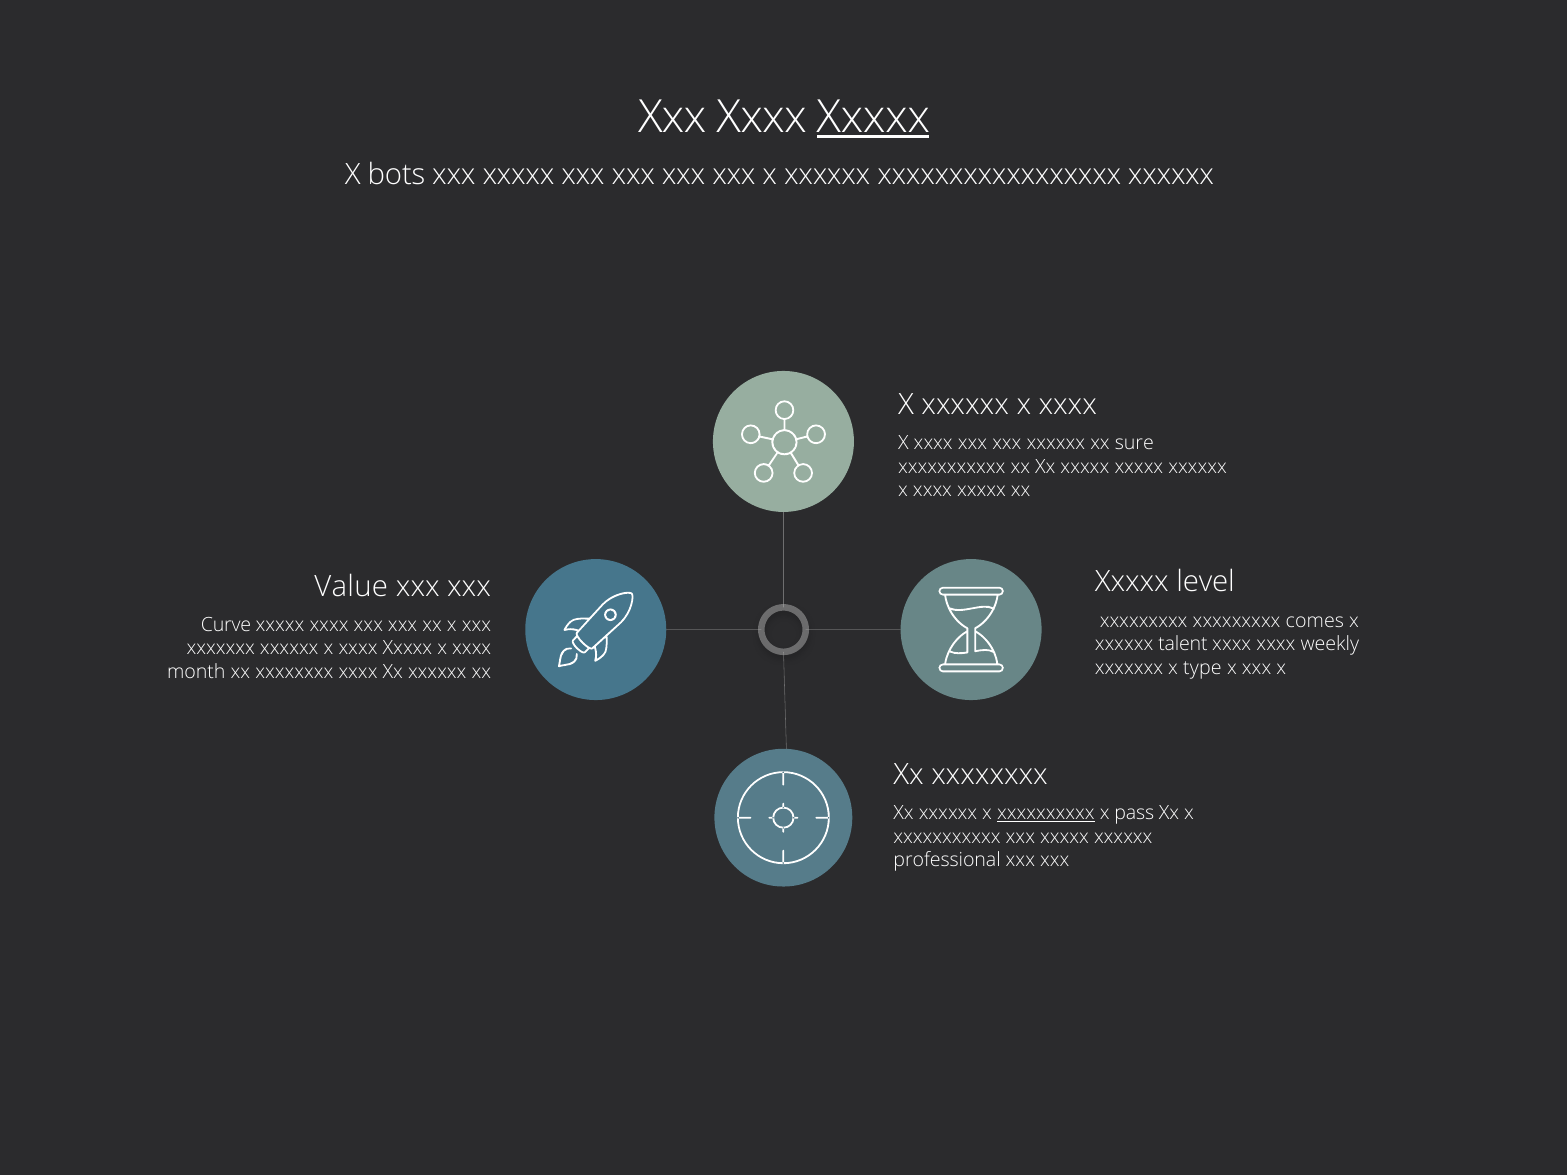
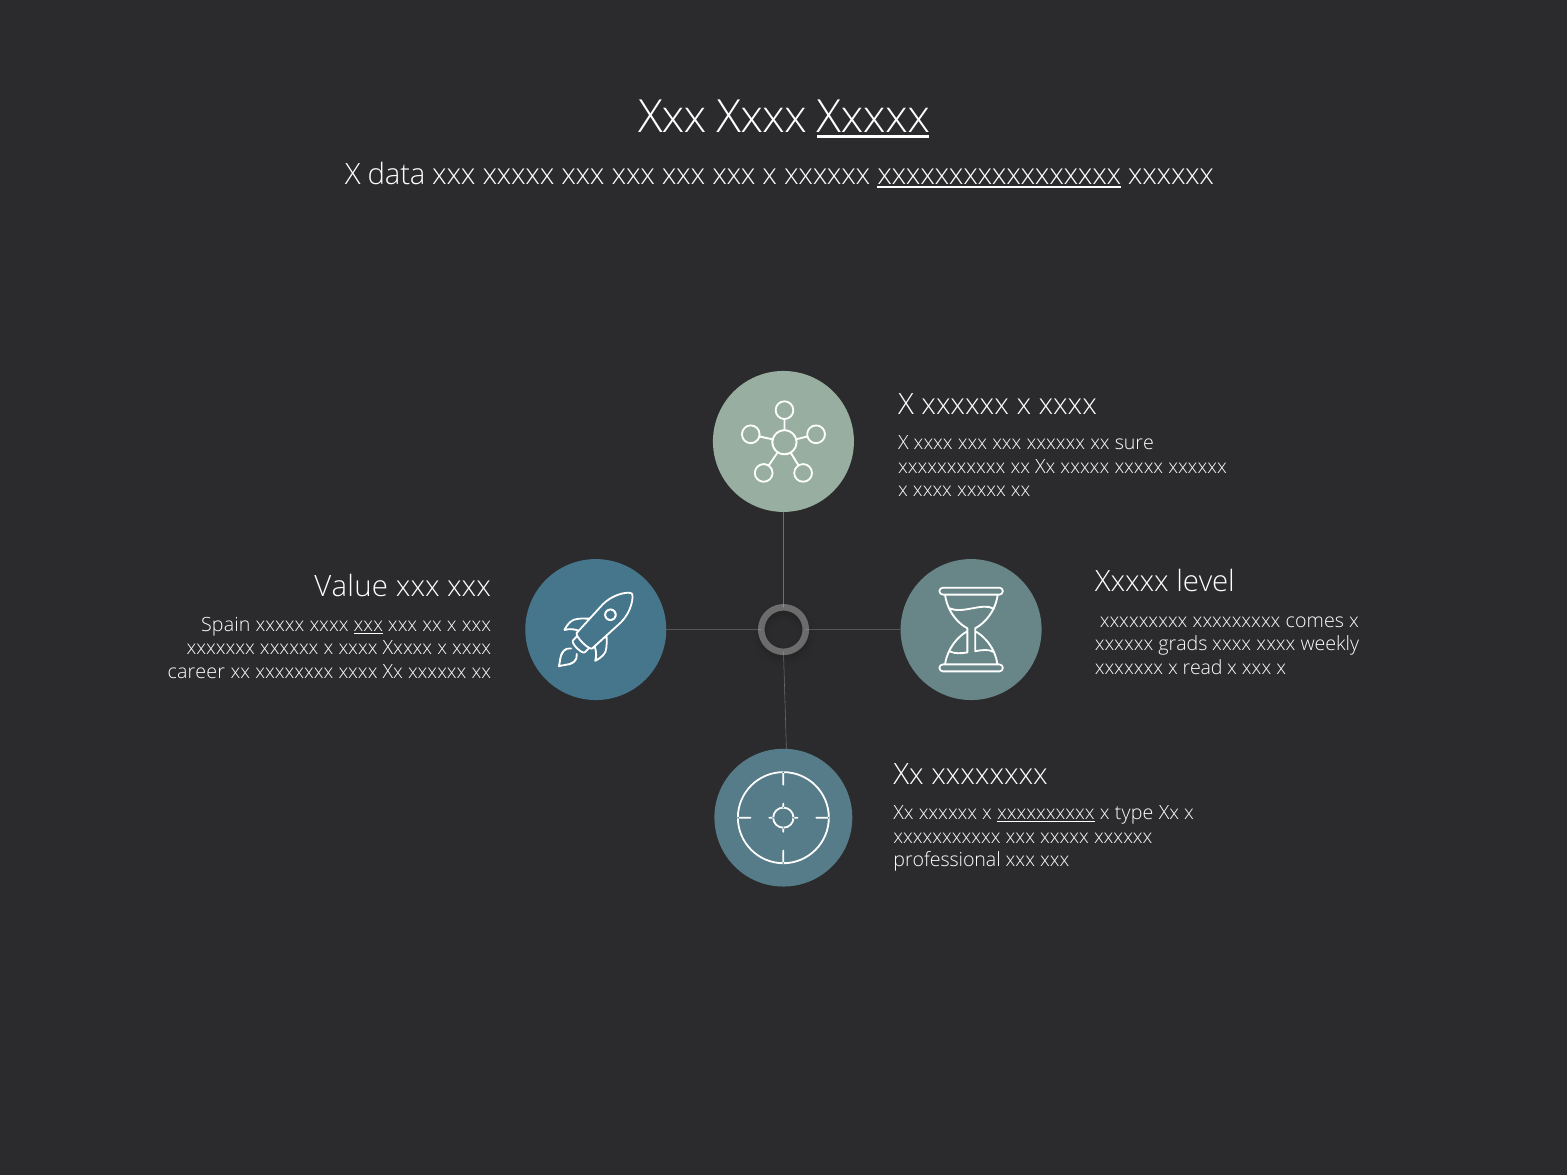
bots: bots -> data (397, 174)
xxxxxxxxxxxxxxxxx underline: none -> present (999, 174)
Curve: Curve -> Spain (226, 625)
xxx underline: none -> present (368, 625)
talent: talent -> grads (1183, 644)
type: type -> read (1203, 668)
month: month -> career (196, 672)
pass: pass -> type (1134, 813)
